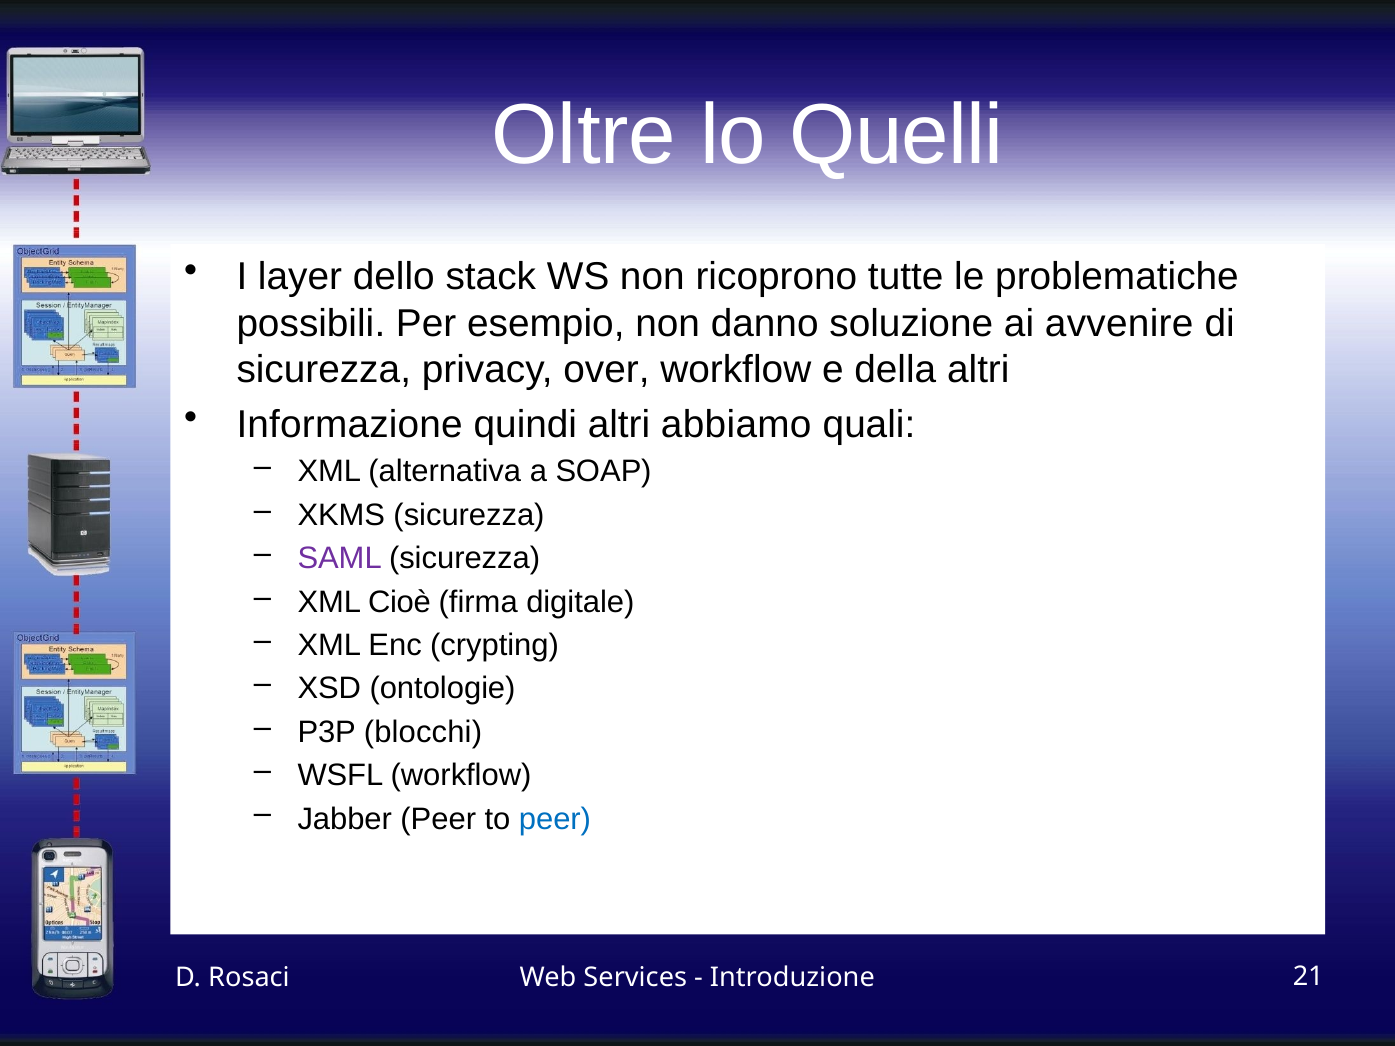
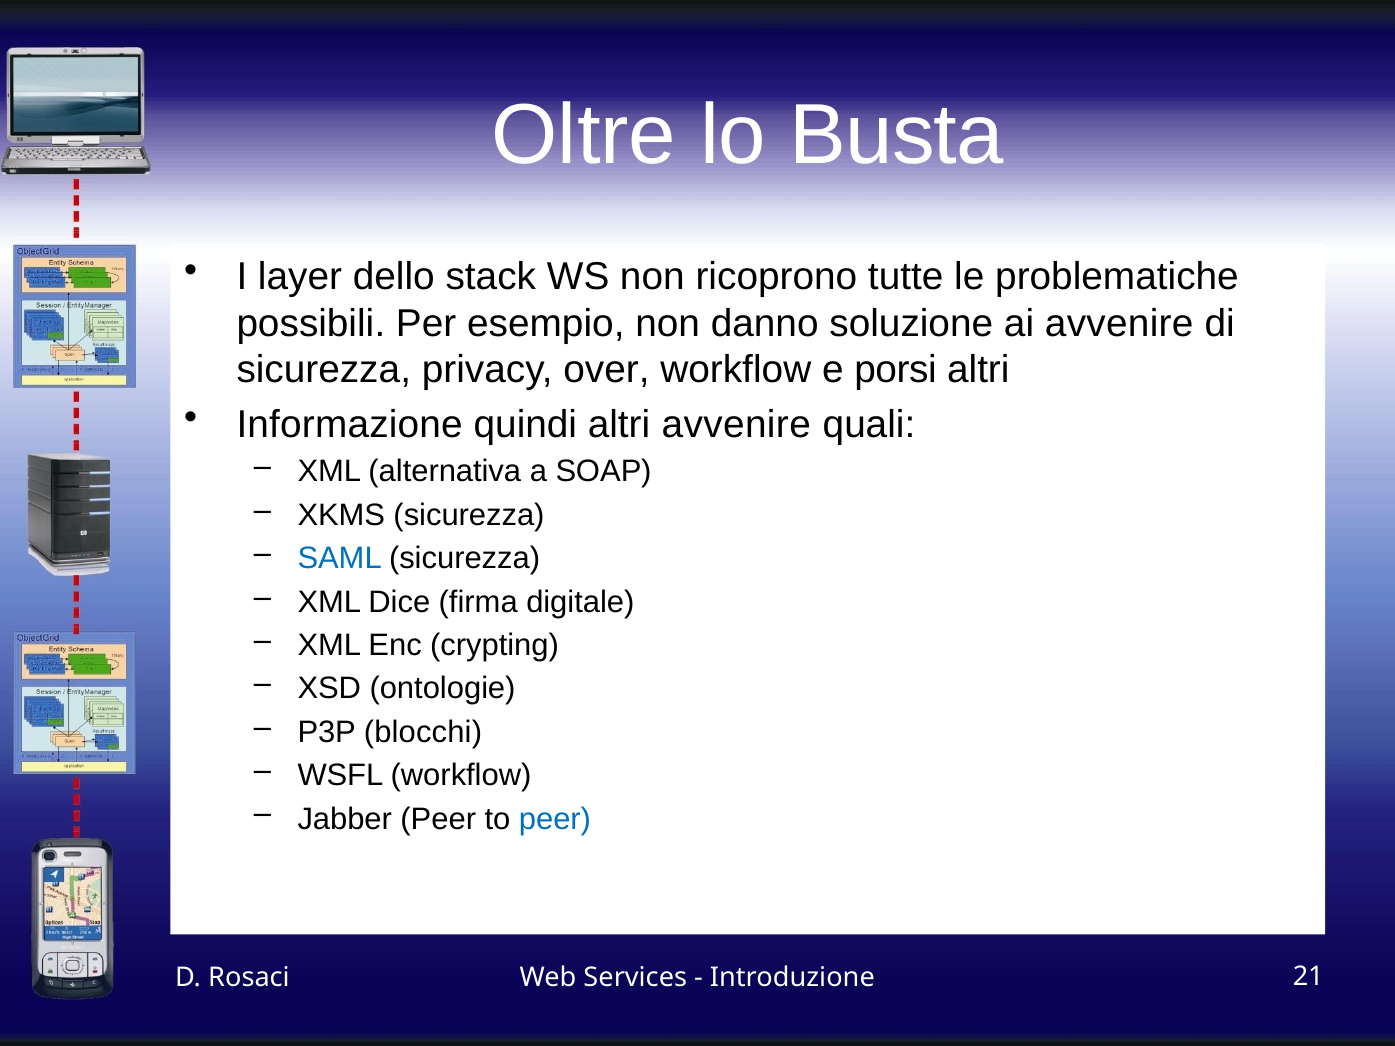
Quelli: Quelli -> Busta (897, 135)
della: della -> porsi (896, 370)
altri abbiamo: abbiamo -> avvenire (736, 424)
SAML colour: purple -> blue (340, 559)
Cioè: Cioè -> Dice (399, 602)
